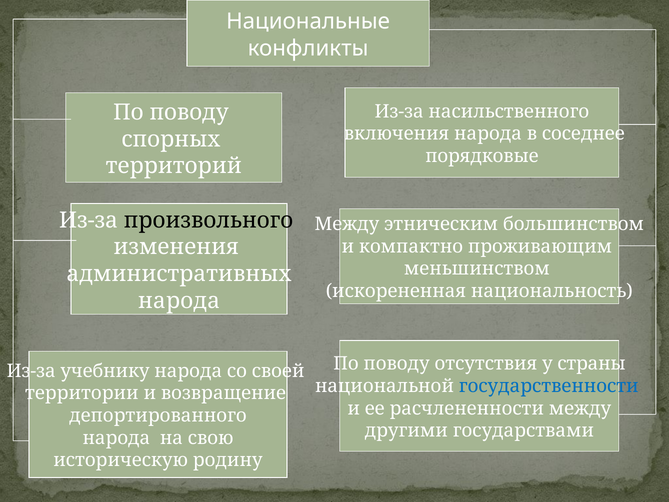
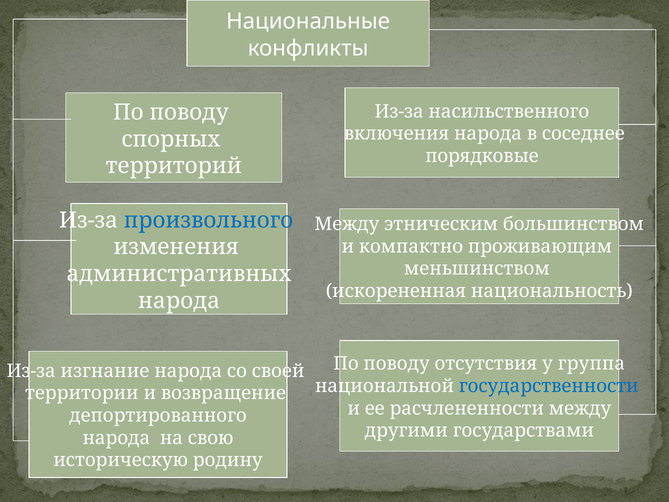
произвольного colour: black -> blue (208, 220)
страны: страны -> группа (591, 364)
учебнику: учебнику -> изгнание (105, 371)
